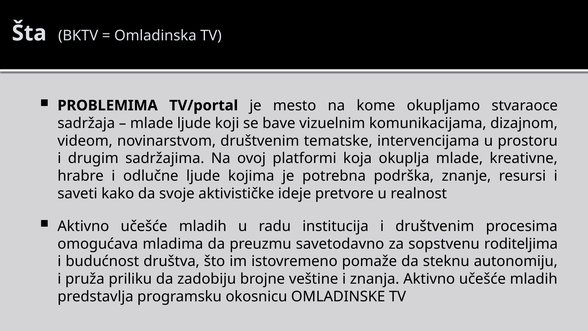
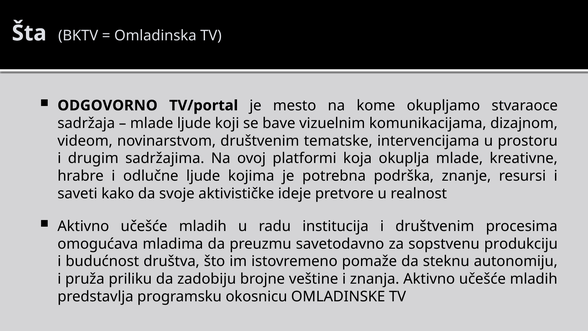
PROBLEMIMA: PROBLEMIMA -> ODGOVORNO (108, 105)
roditeljima: roditeljima -> produkciju (521, 244)
